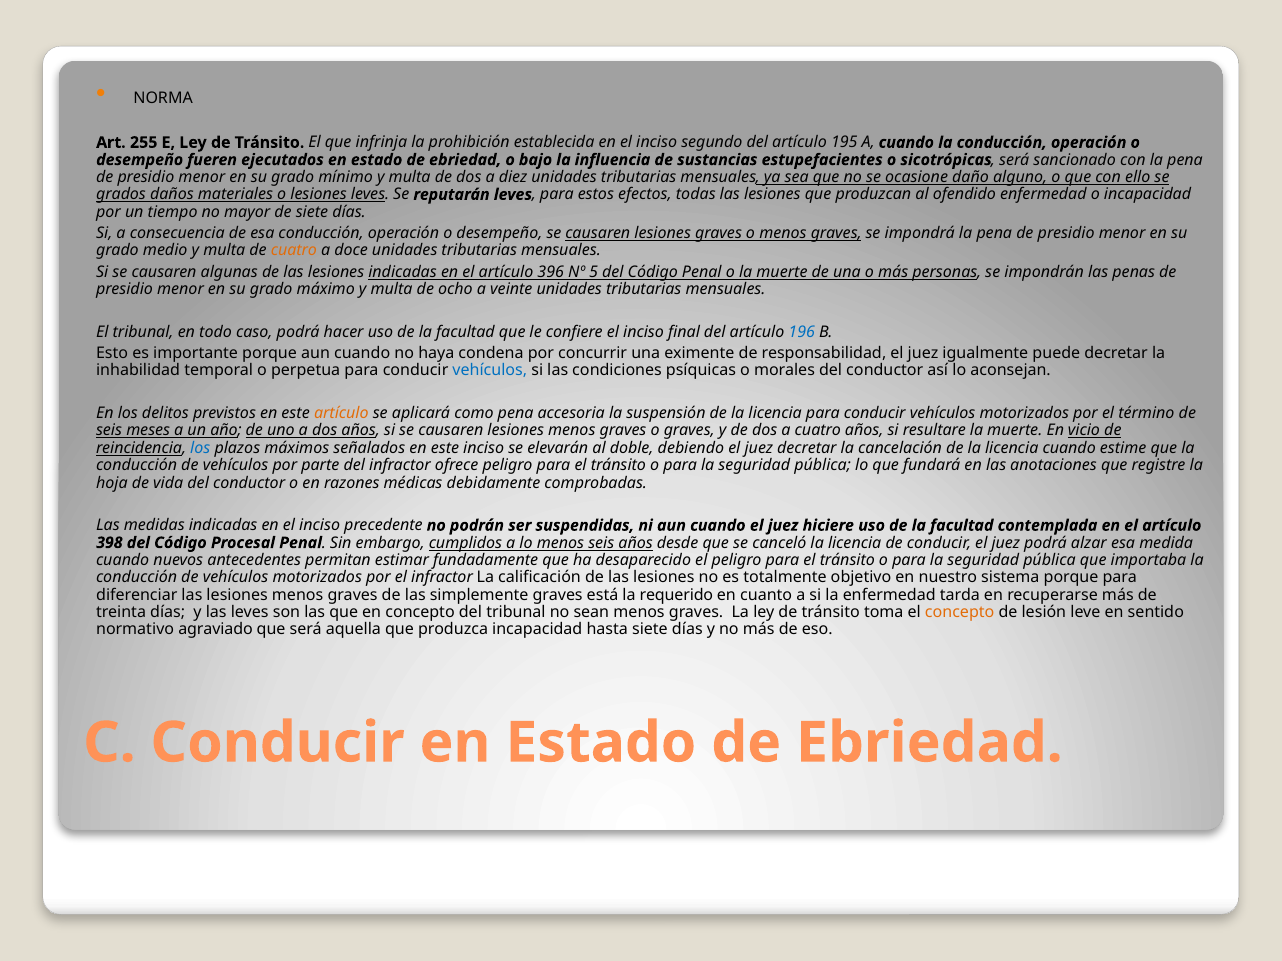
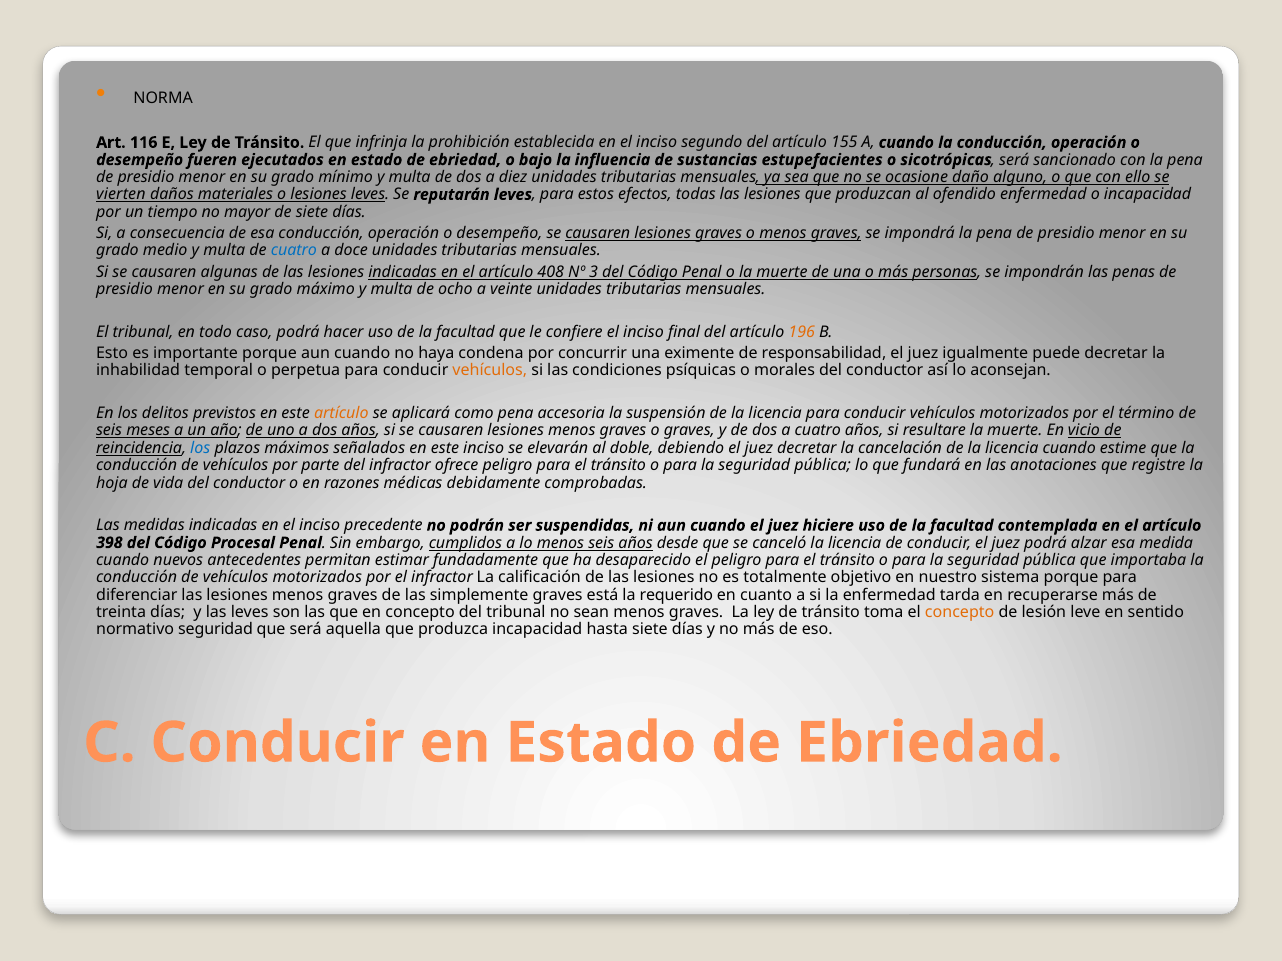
255: 255 -> 116 (144, 143)
195: 195 -> 155 (844, 143)
grados: grados -> vierten (121, 195)
cuatro colour: orange -> blue (294, 251)
396: 396 -> 408 (551, 272)
5: 5 -> 3 (594, 272)
196 colour: blue -> orange (802, 332)
vehículos colour: blue -> orange (490, 371)
normativo agraviado: agraviado -> seguridad (216, 630)
